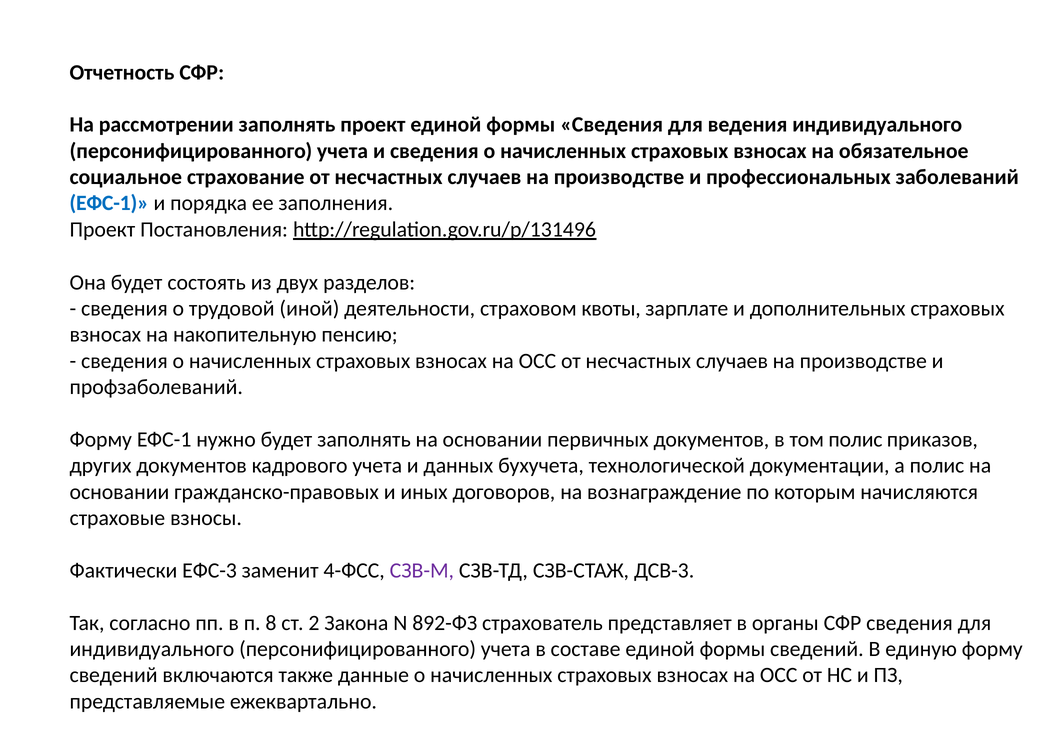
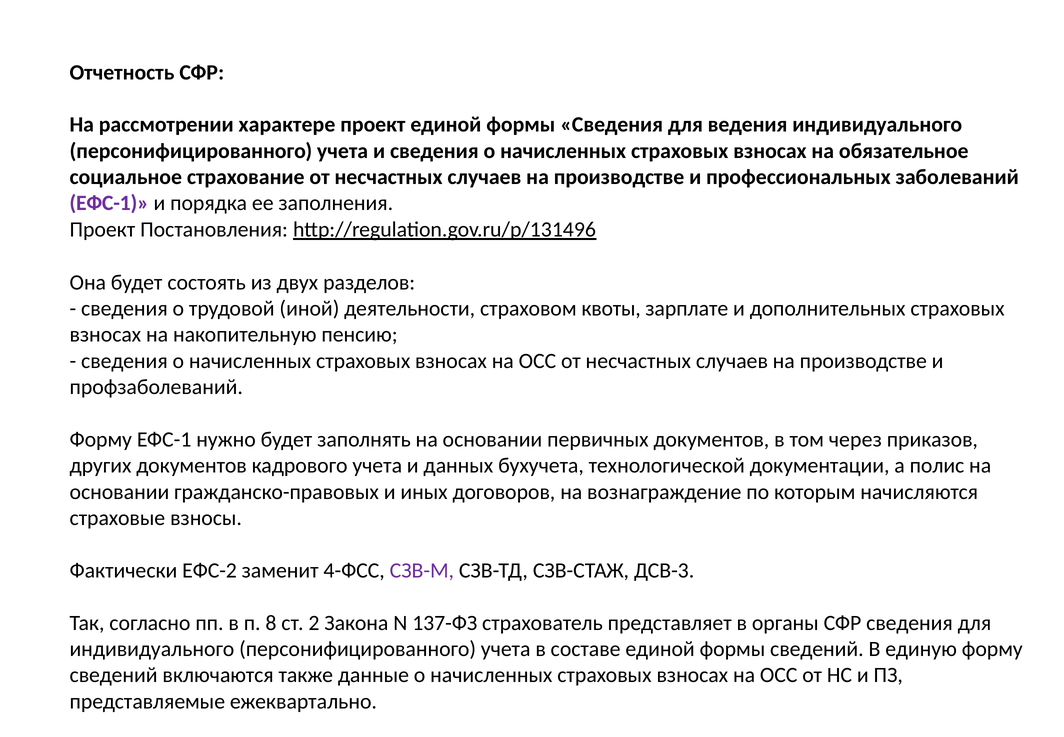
рассмотрении заполнять: заполнять -> характере (287, 125)
ЕФС-1 colour: blue -> purple (109, 203)
том полис: полис -> через (855, 439)
ЕФС-3: ЕФС-3 -> ЕФС-2 (210, 570)
892-ФЗ: 892-ФЗ -> 137-ФЗ (445, 623)
